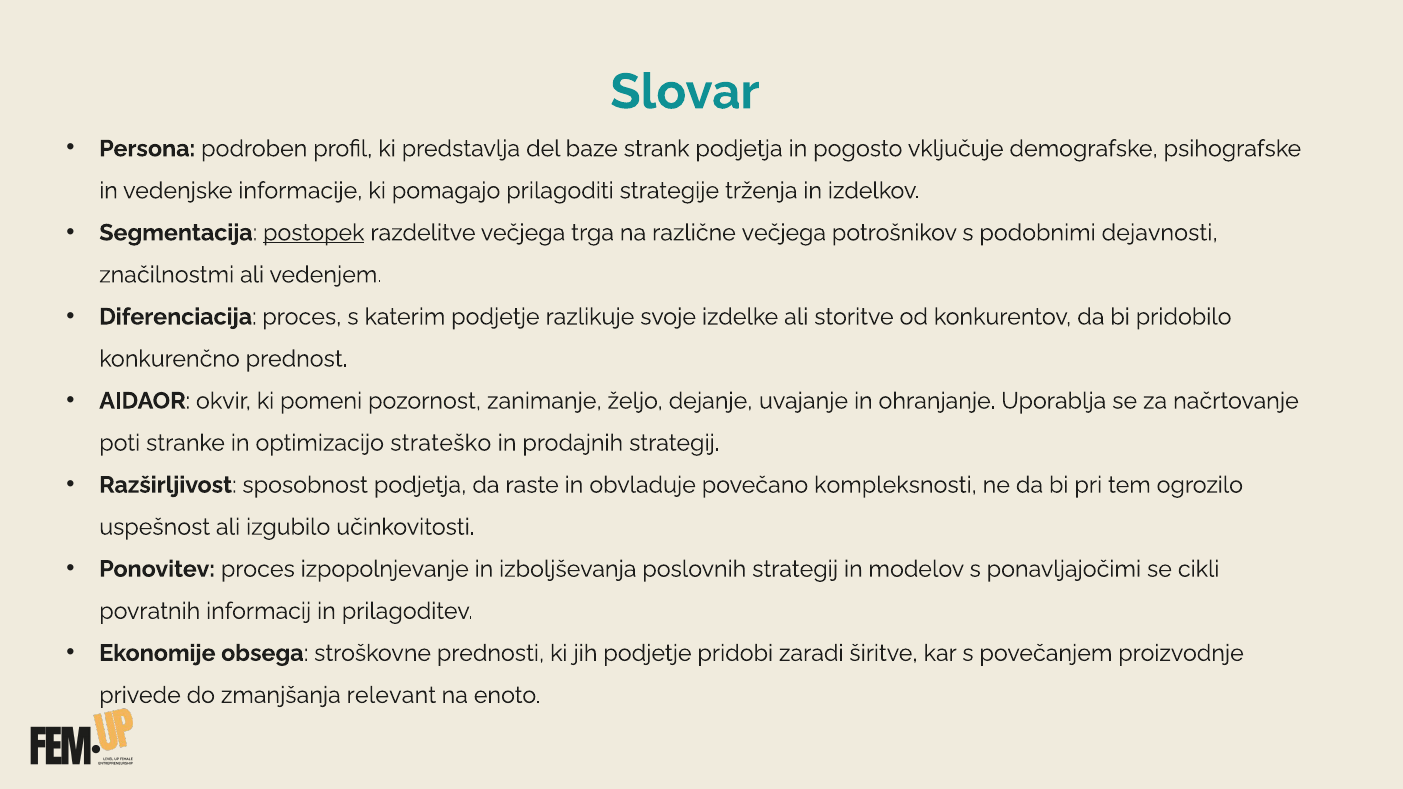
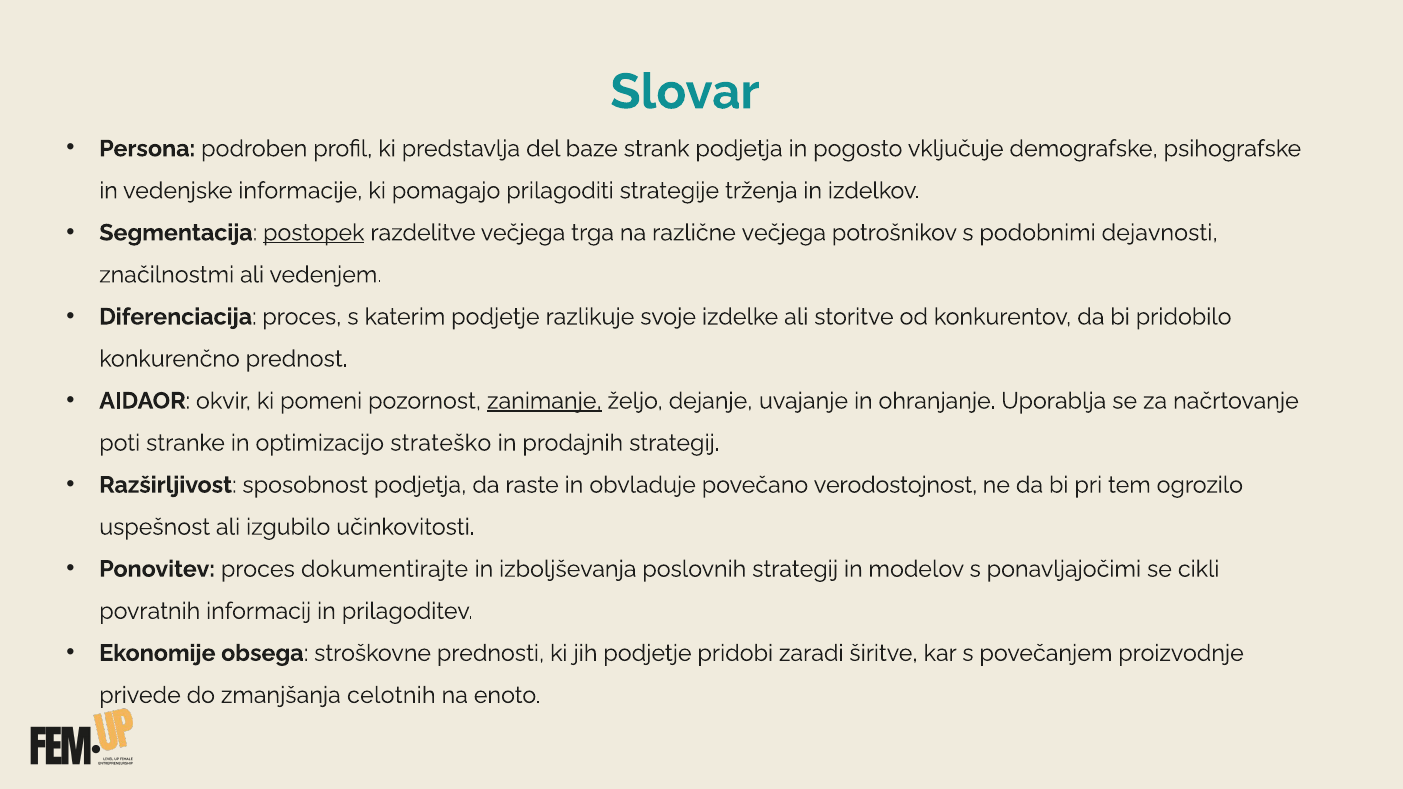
zanimanje underline: none -> present (544, 401)
kompleksnosti: kompleksnosti -> verodostojnost (896, 485)
izpopolnjevanje: izpopolnjevanje -> dokumentirajte (385, 569)
relevant: relevant -> celotnih (391, 695)
